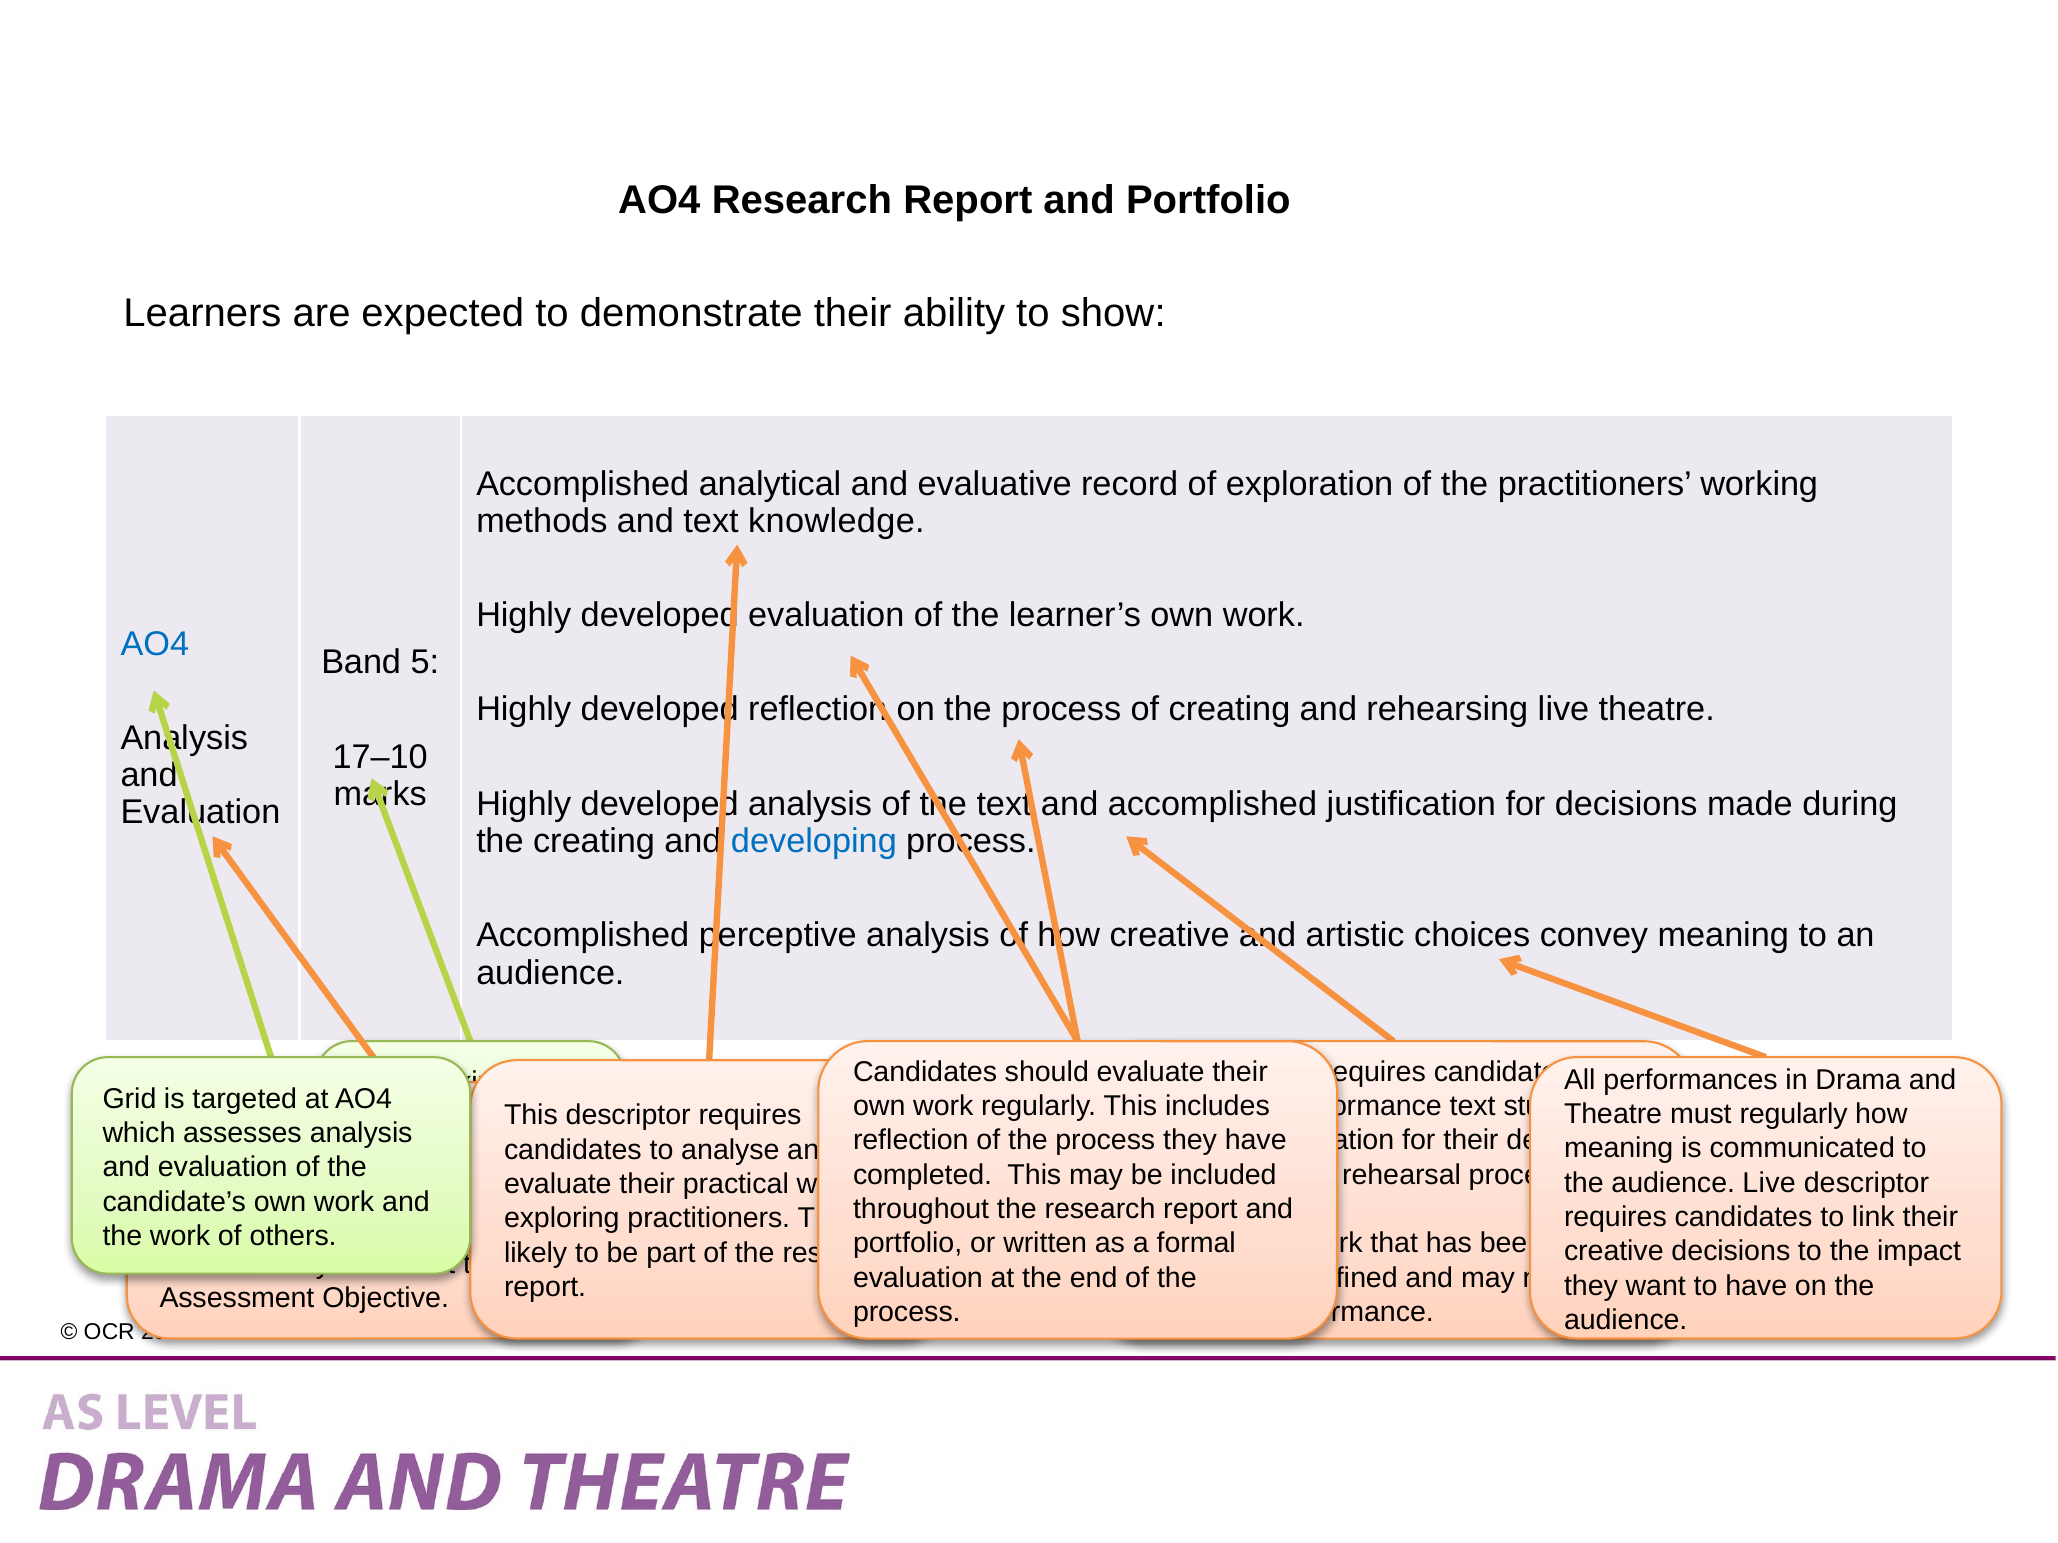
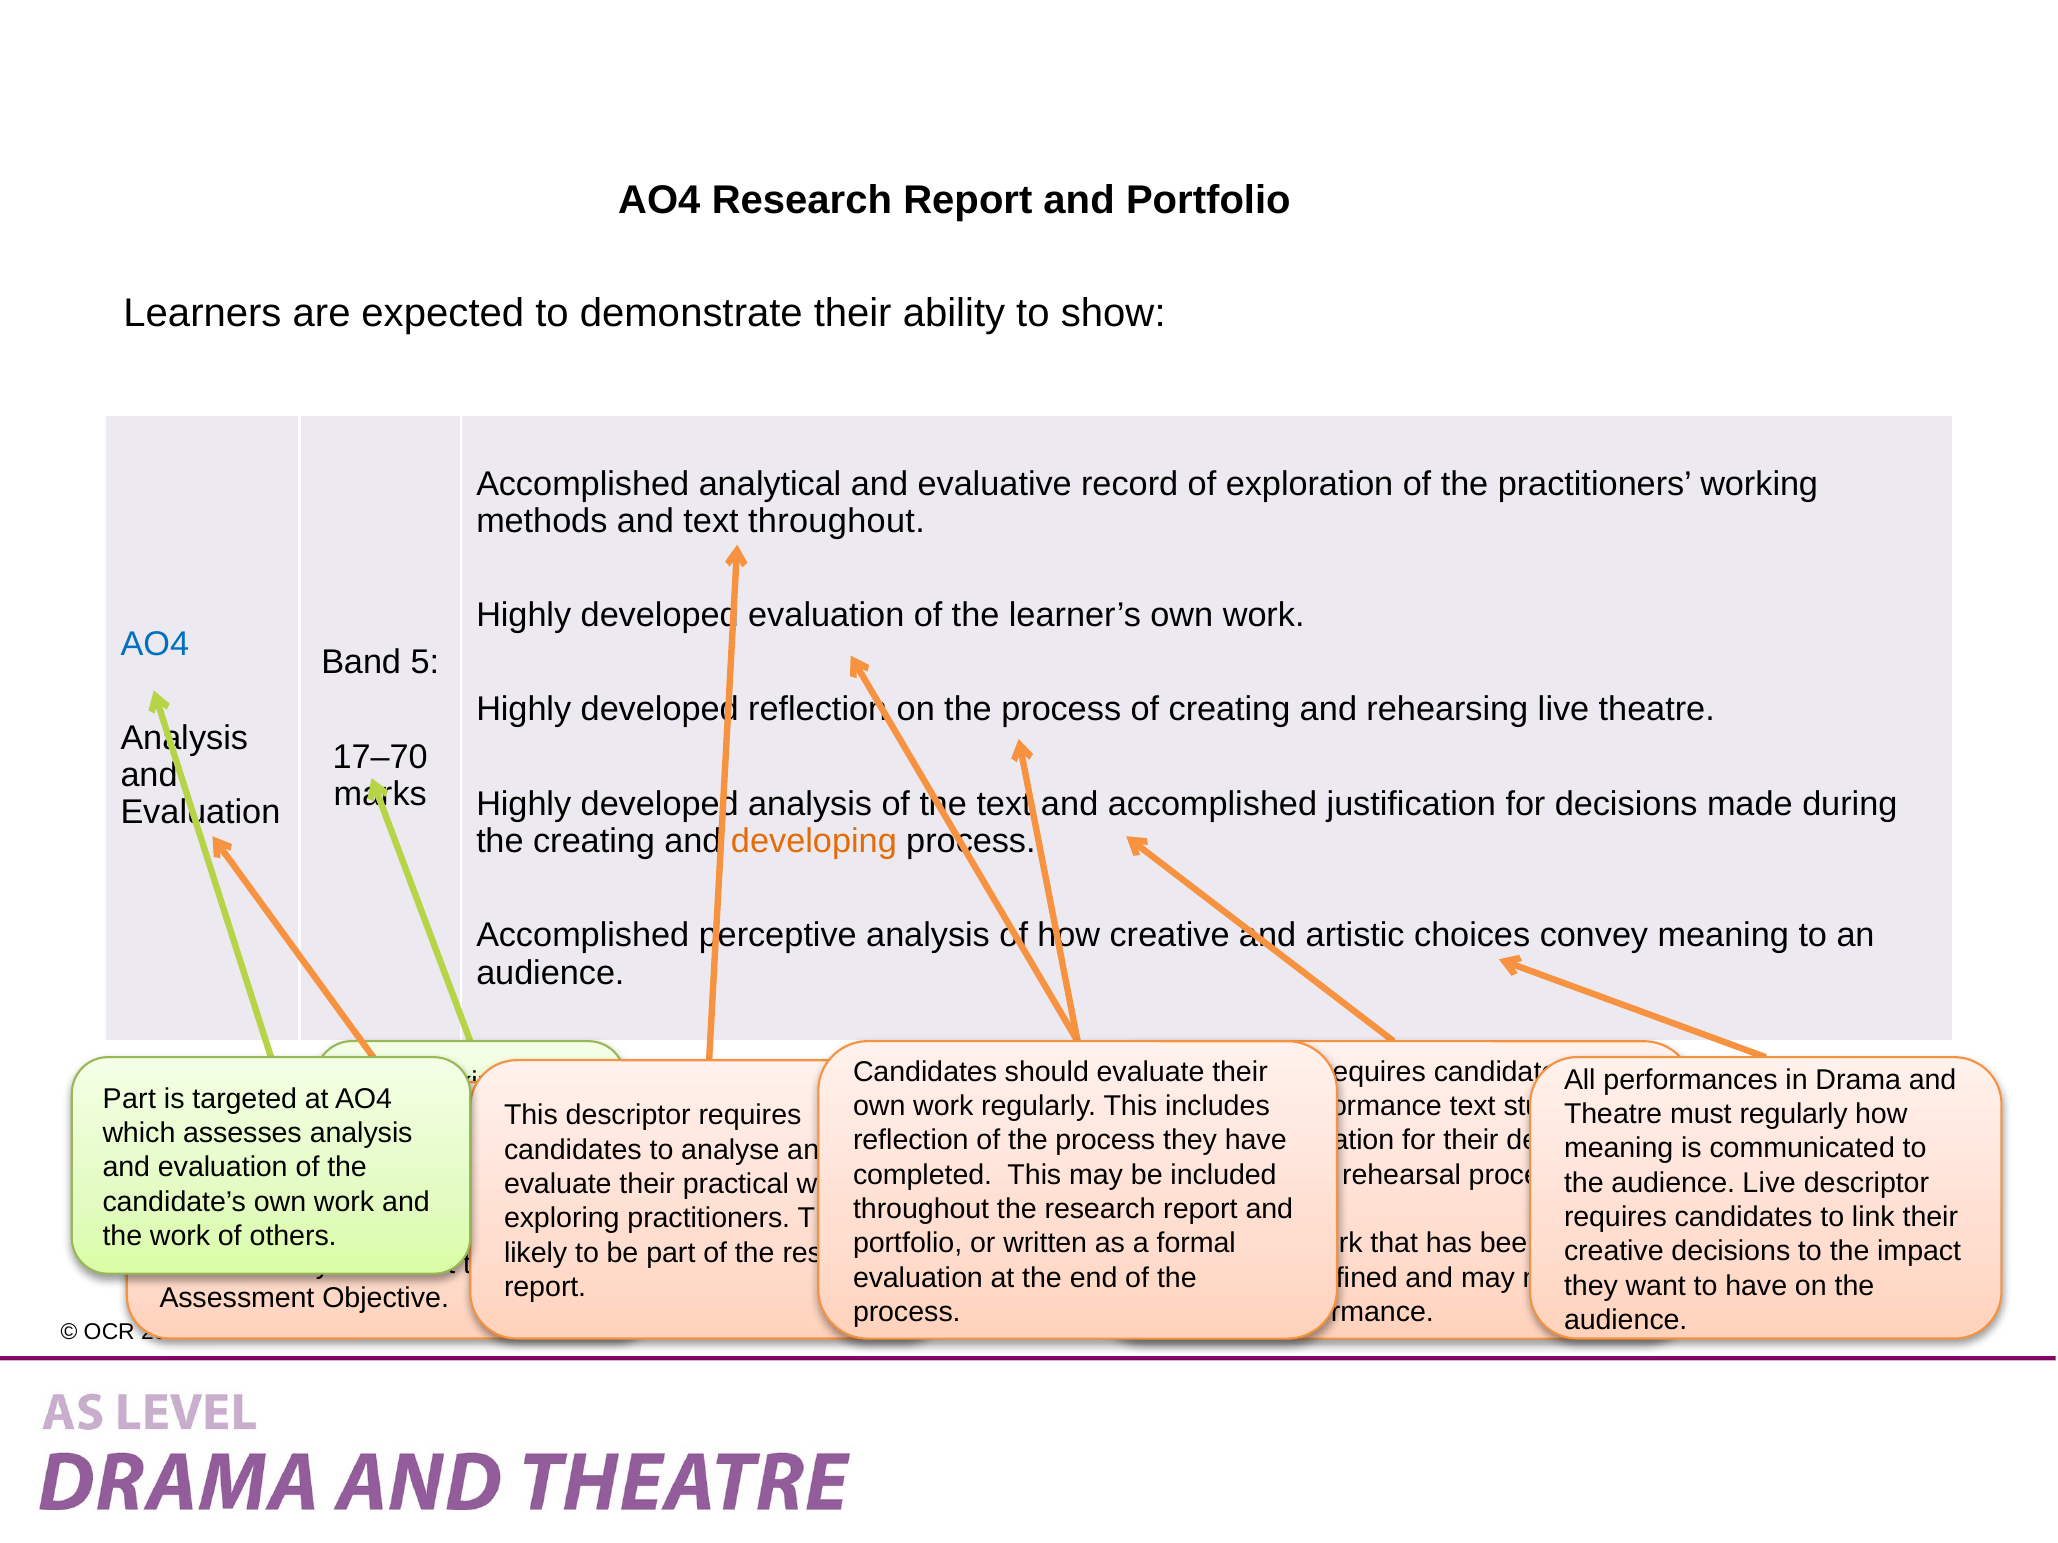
text knowledge: knowledge -> throughout (836, 521)
17–10: 17–10 -> 17–70 (380, 757)
developing colour: blue -> orange (814, 841)
Grid: Grid -> Part (129, 1099)
